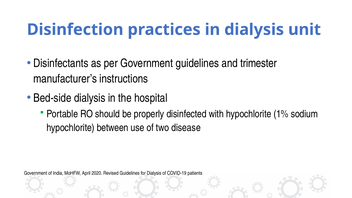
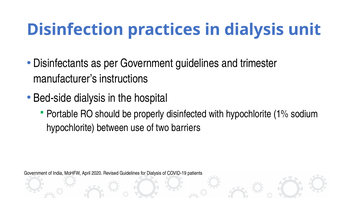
disease: disease -> barriers (186, 128)
